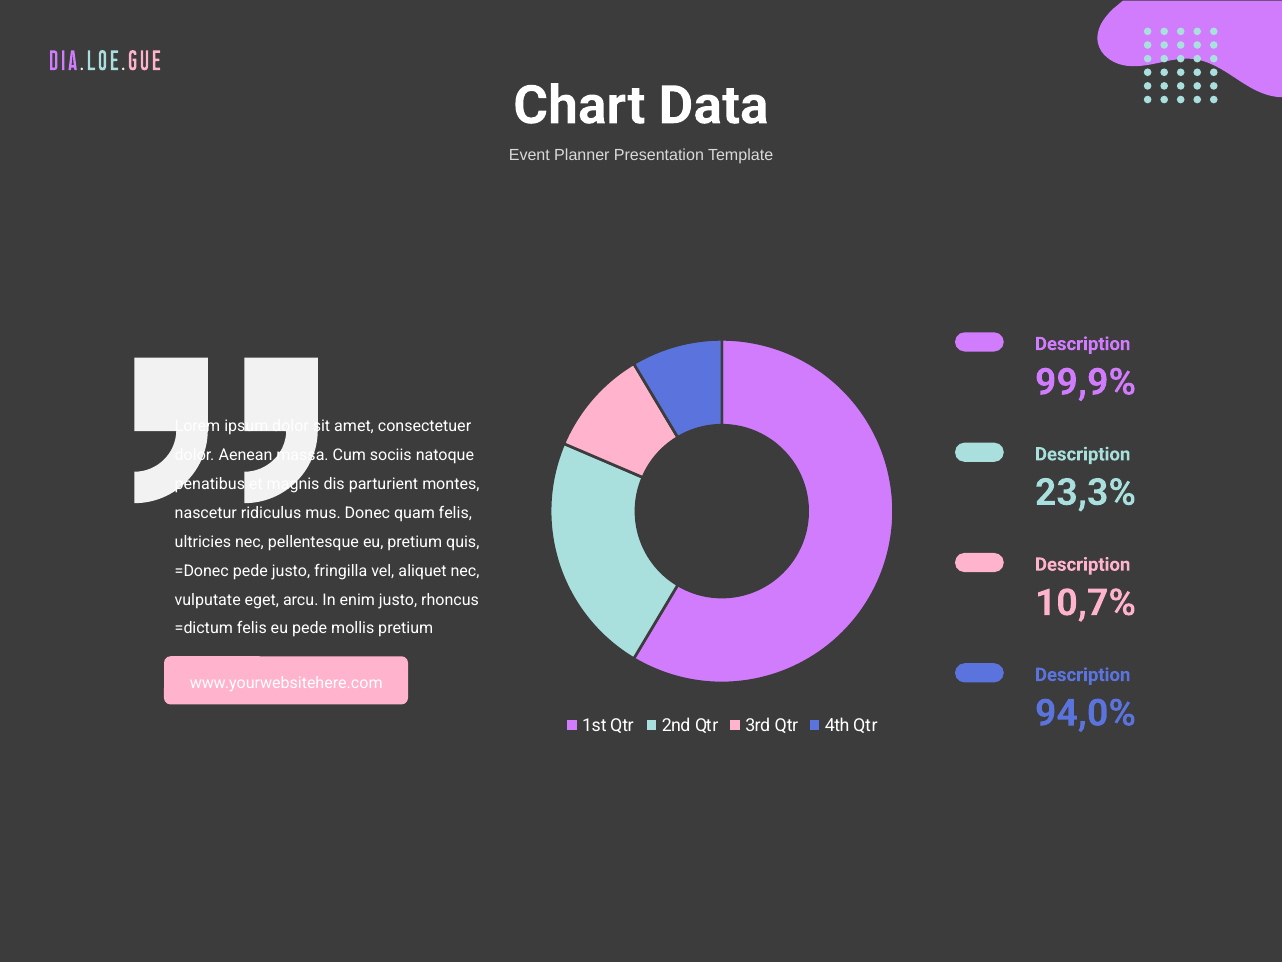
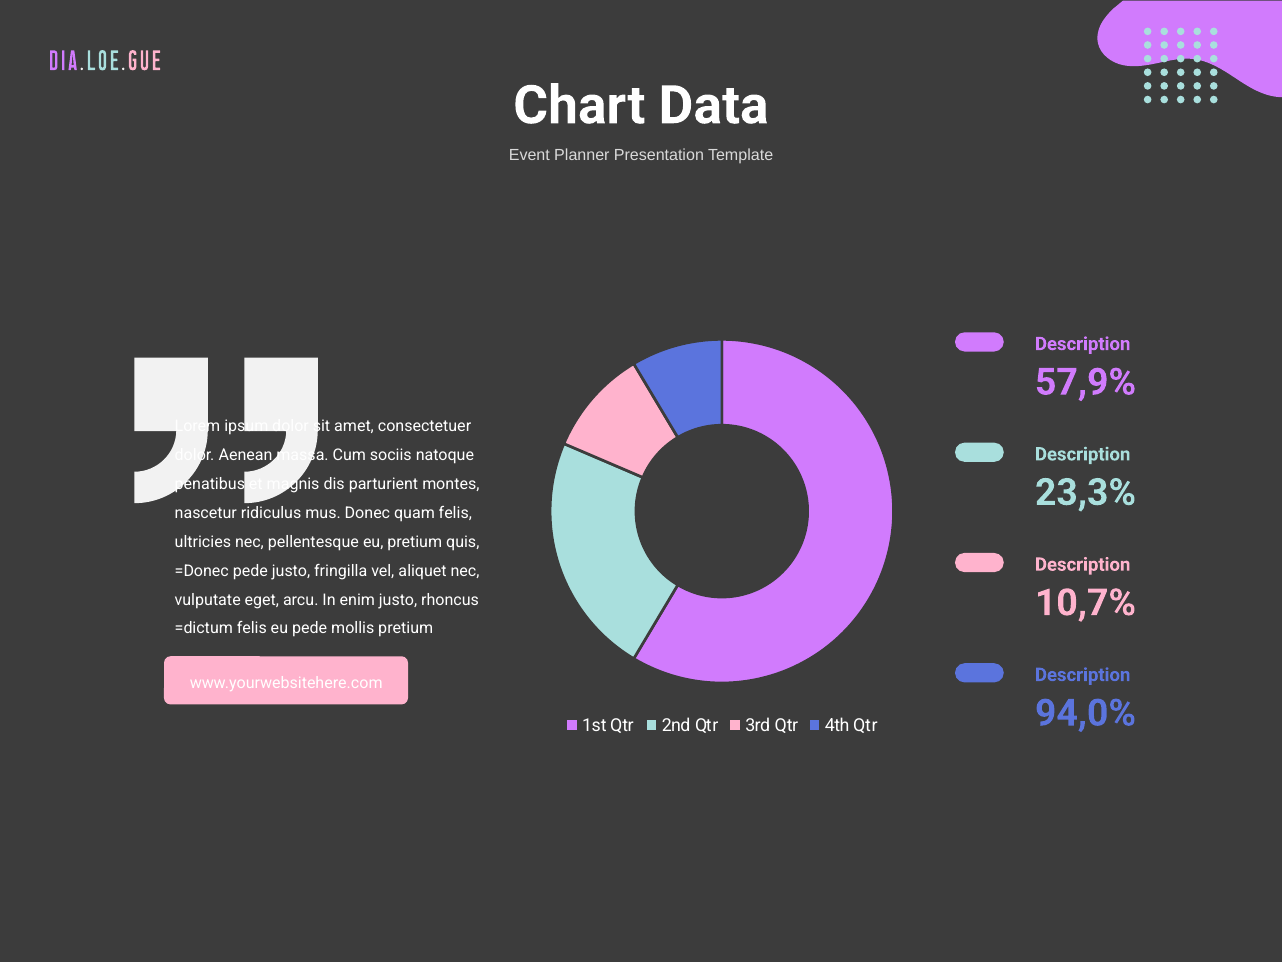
99,9%: 99,9% -> 57,9% (1086, 382)
